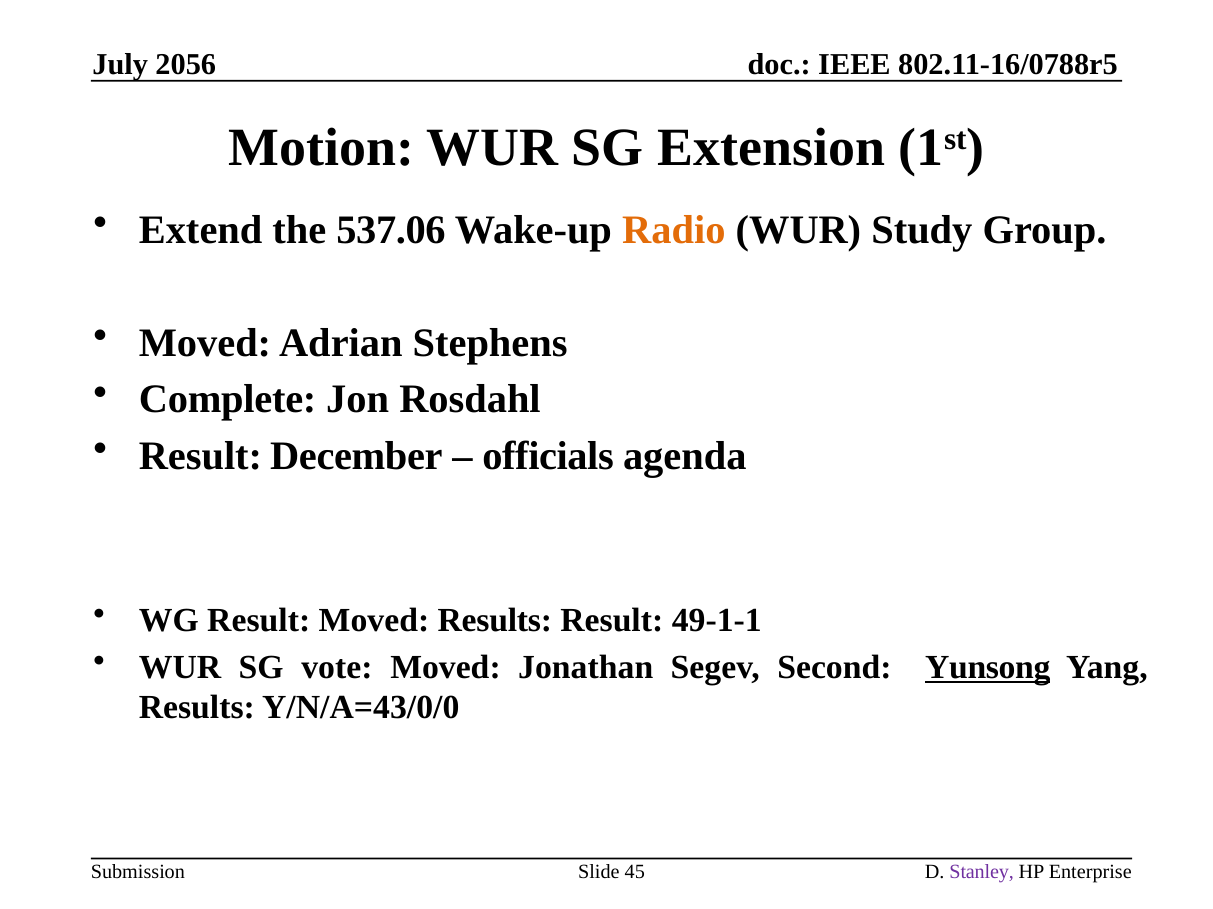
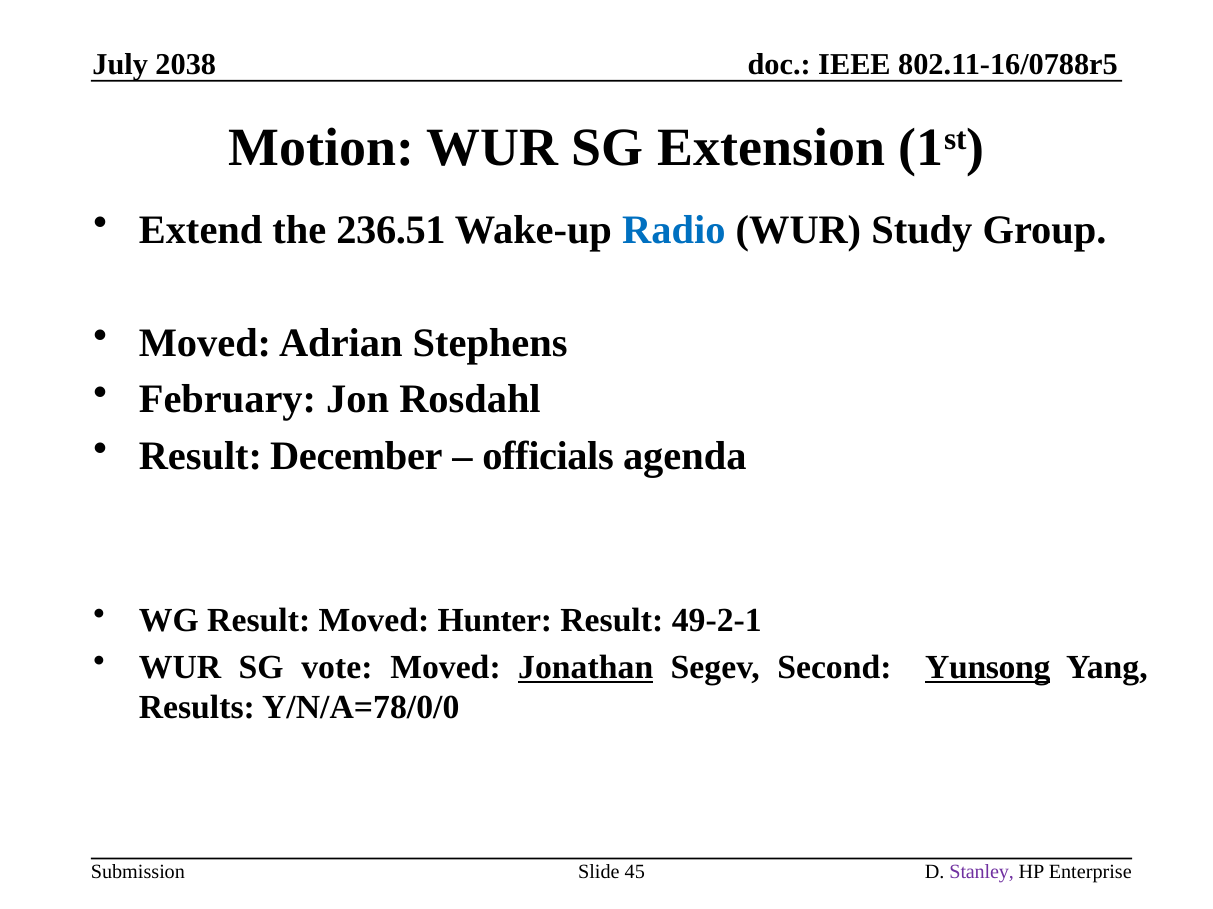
2056: 2056 -> 2038 (186, 65)
537.06: 537.06 -> 236.51 (391, 230)
Radio colour: orange -> blue (674, 230)
Complete: Complete -> February (228, 400)
Moved Results: Results -> Hunter (495, 620)
49-1-1: 49-1-1 -> 49-2-1 (717, 620)
Jonathan underline: none -> present (586, 668)
Y/N/A=43/0/0: Y/N/A=43/0/0 -> Y/N/A=78/0/0 (361, 708)
